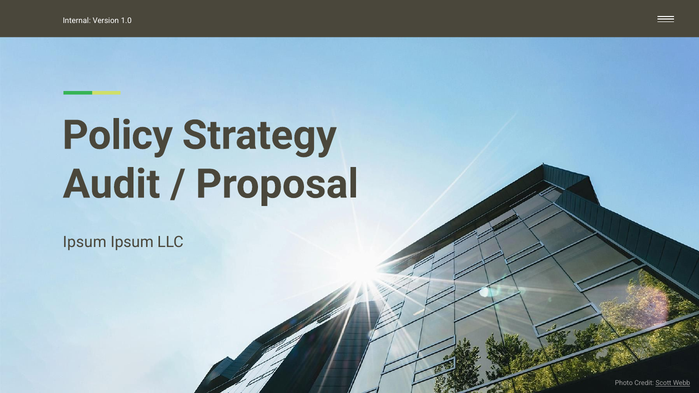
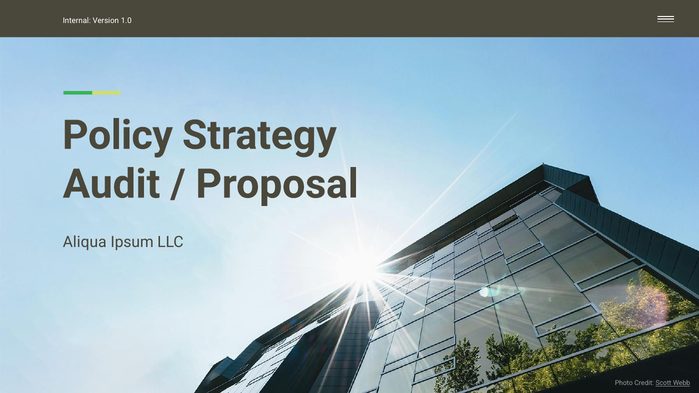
Ipsum: Ipsum -> Aliqua (85, 242)
